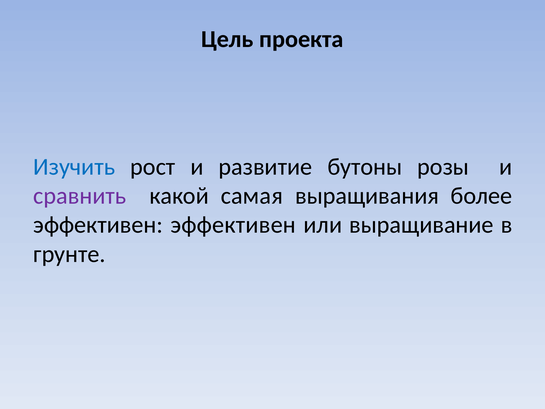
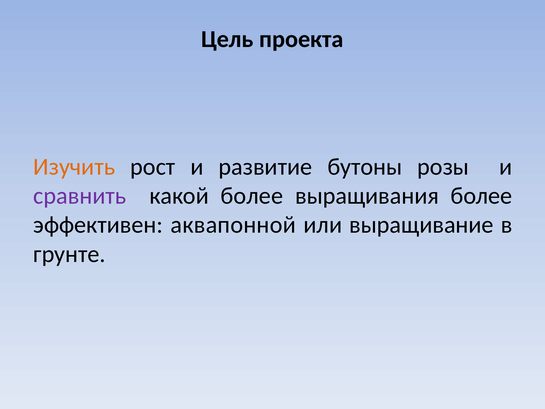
Изучить colour: blue -> orange (74, 167)
какой самая: самая -> более (252, 196)
эффективен эффективен: эффективен -> аквапонной (233, 225)
